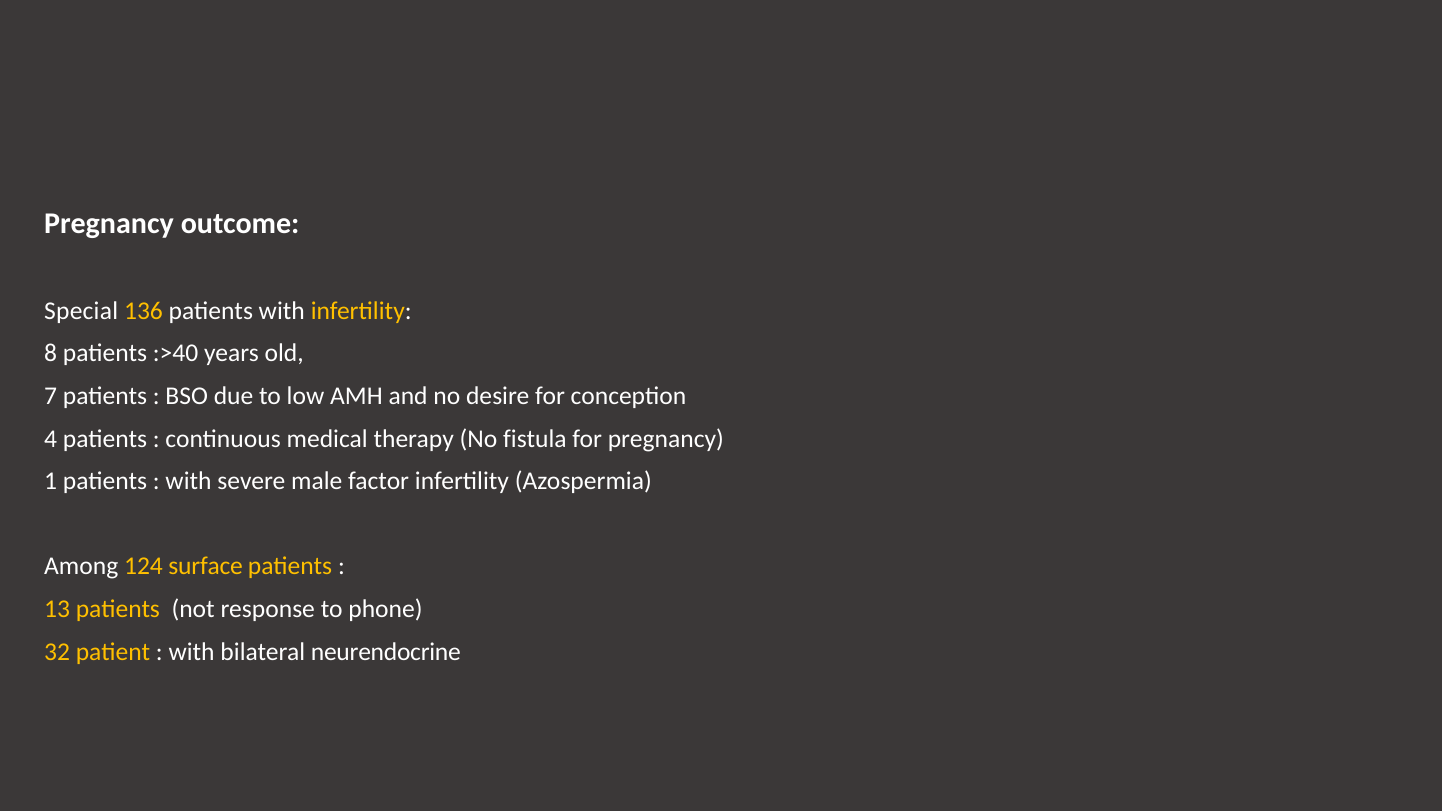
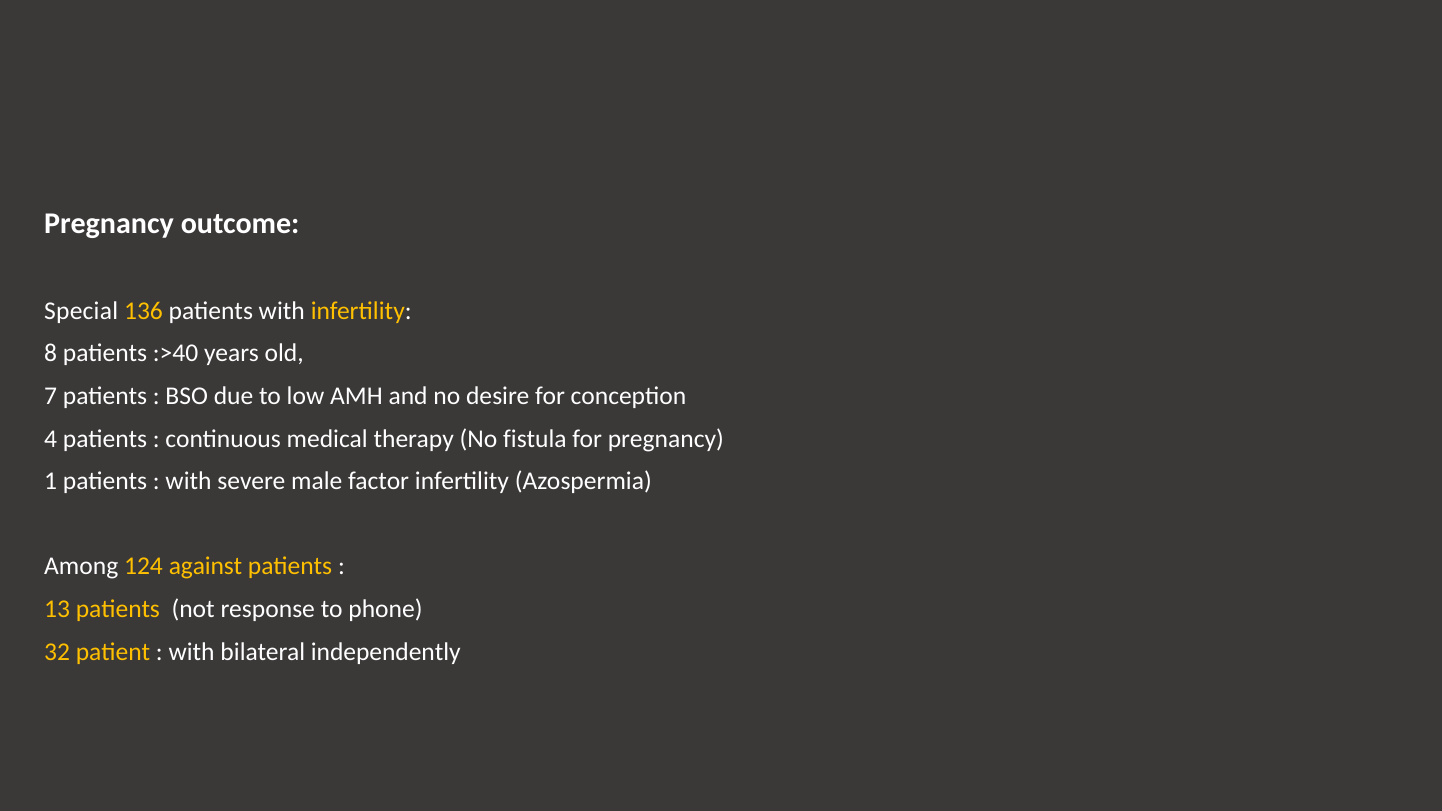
surface: surface -> against (206, 567)
neurendocrine: neurendocrine -> independently (386, 652)
